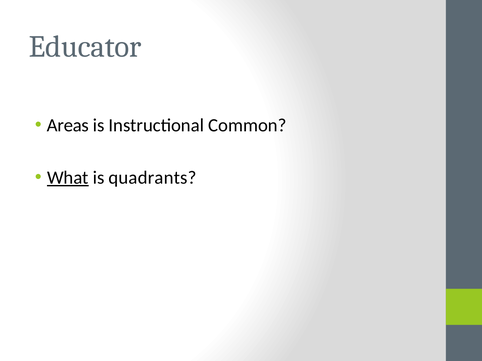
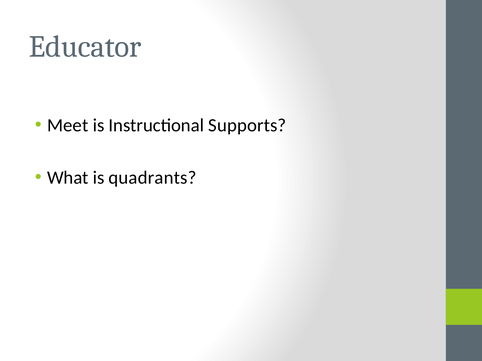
Areas: Areas -> Meet (68, 125)
Common: Common -> Supports (247, 125)
What underline: present -> none (68, 178)
